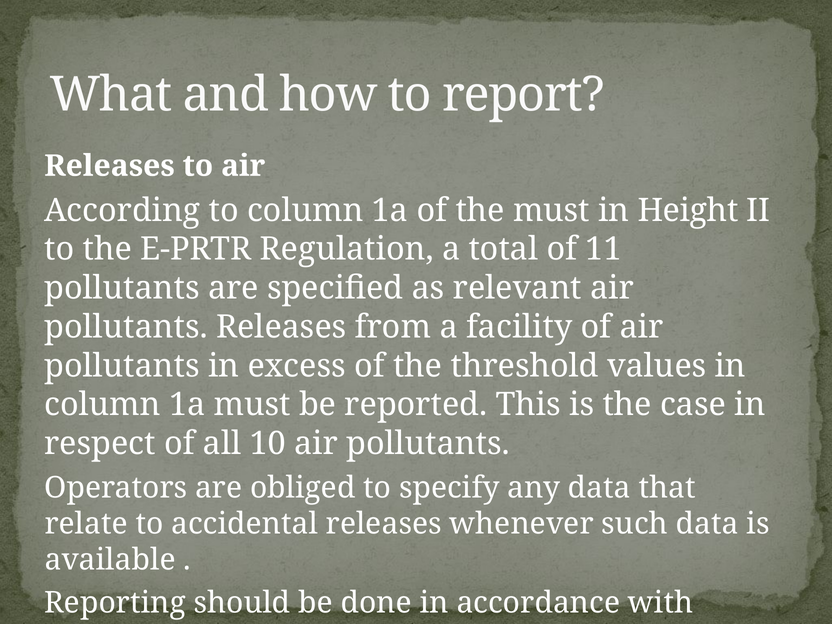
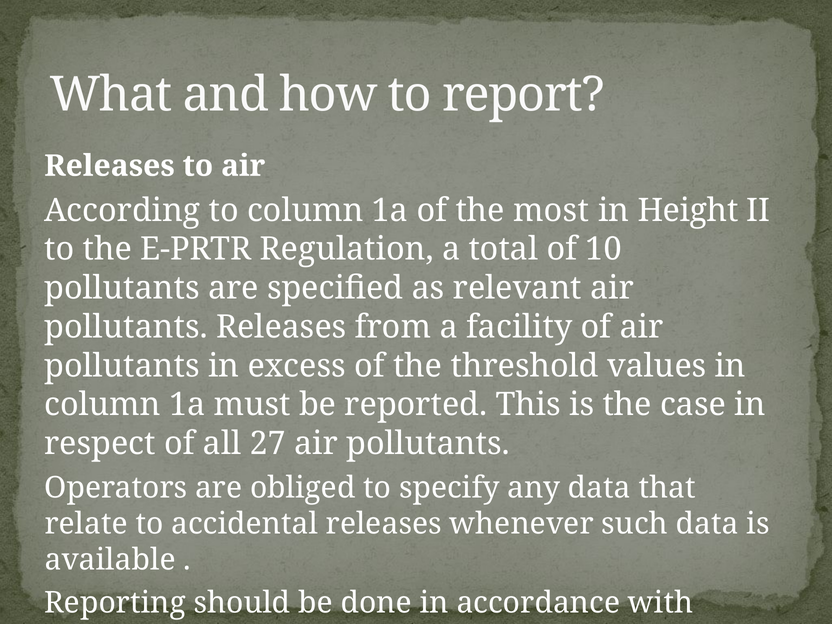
the must: must -> most (551, 210)
11: 11 -> 10 (604, 249)
10: 10 -> 27 (268, 444)
